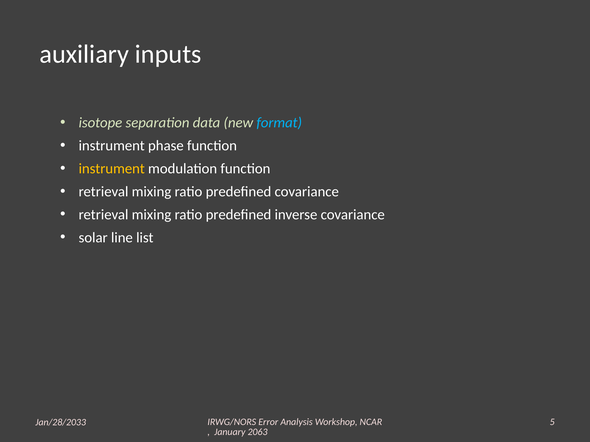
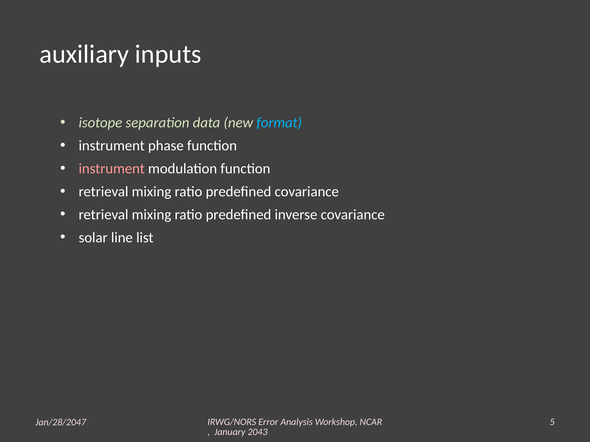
instrument colour: yellow -> pink (112, 169)
Jan/28/2033: Jan/28/2033 -> Jan/28/2047 (61, 423)
2063: 2063 -> 2043 (258, 432)
